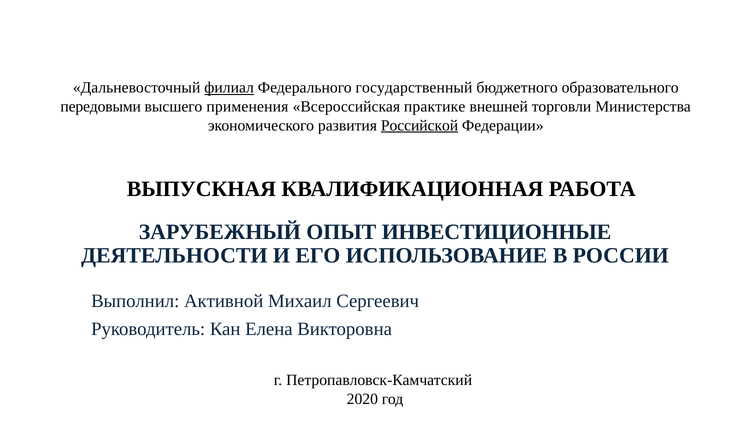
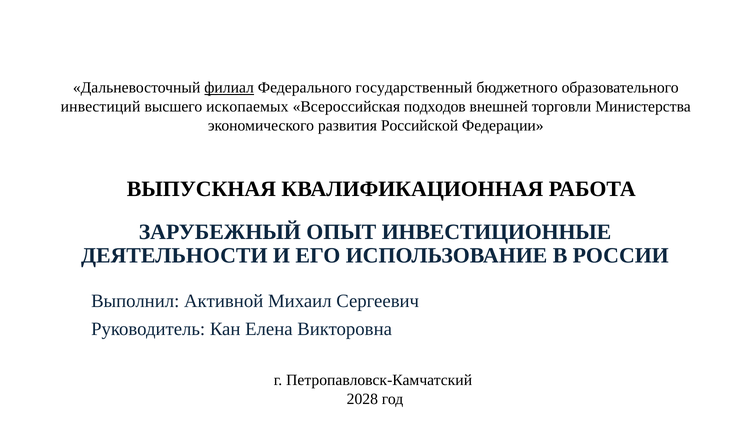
передовыми: передовыми -> инвестиций (101, 107)
применения: применения -> ископаемых (247, 107)
практике: практике -> подходов (435, 107)
Российской underline: present -> none (420, 125)
2020: 2020 -> 2028 (362, 399)
